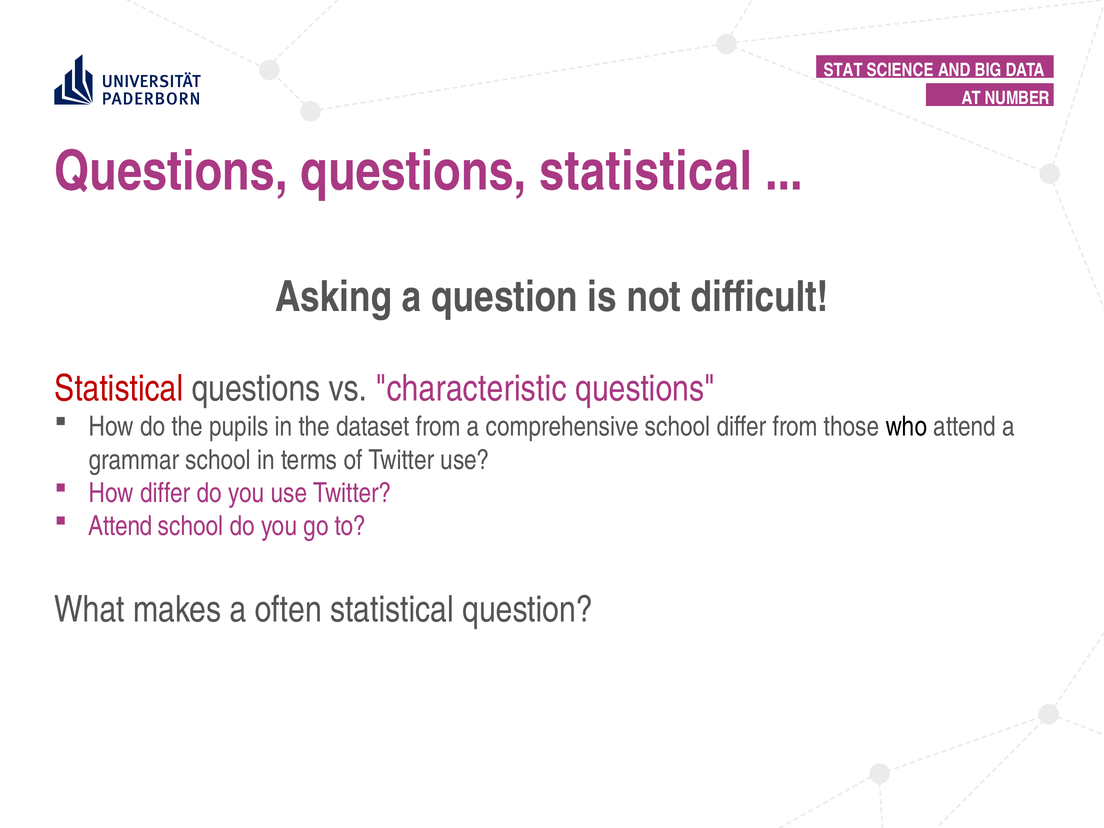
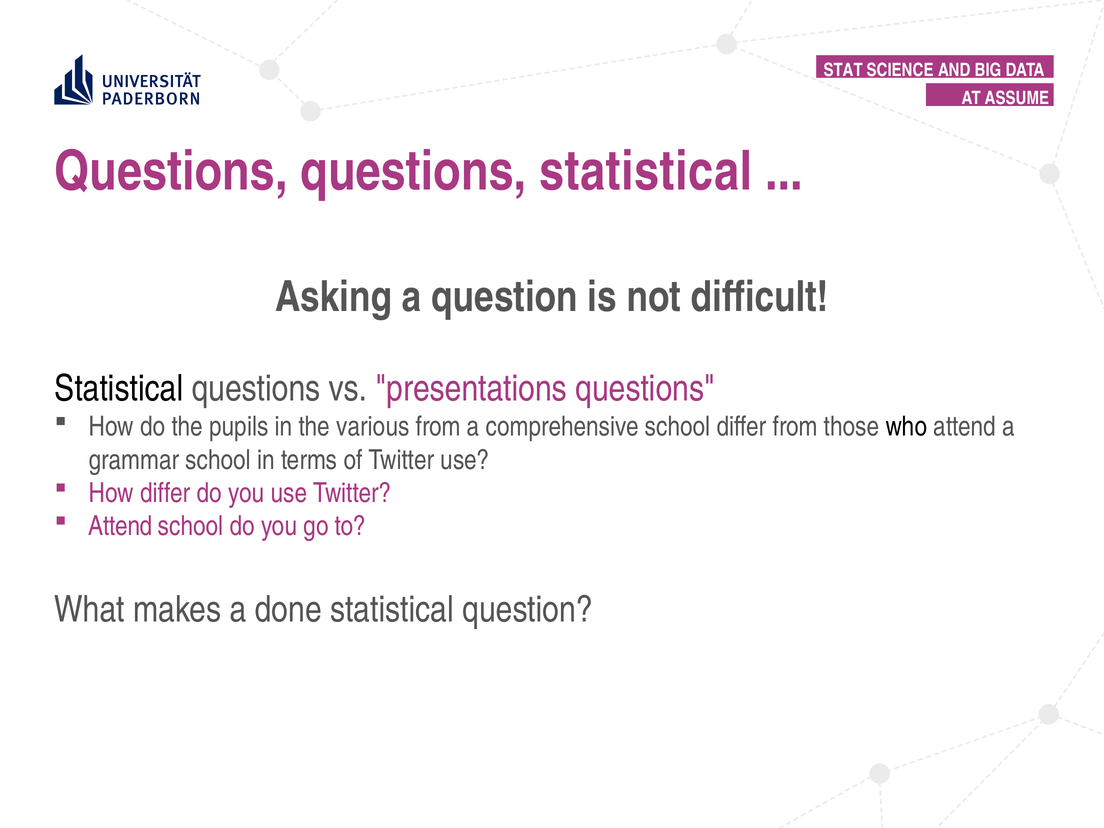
NUMBER: NUMBER -> ASSUME (1017, 98)
Statistical colour: red -> black (119, 389)
characteristic: characteristic -> presentations (471, 389)
dataset: dataset -> various (373, 427)
often: often -> done (288, 610)
